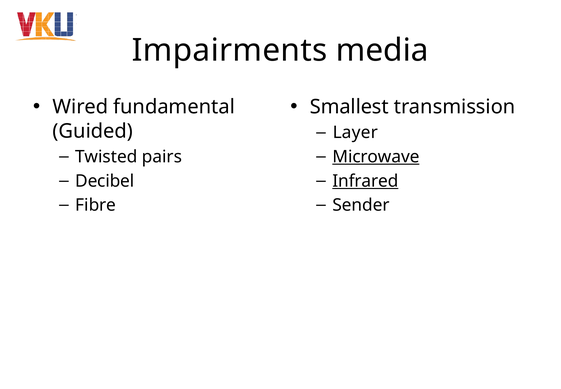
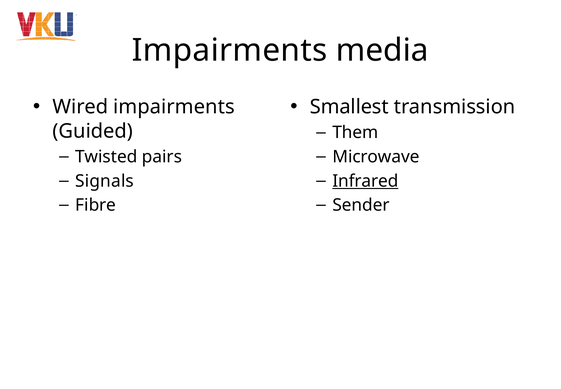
Wired fundamental: fundamental -> impairments (174, 107)
Layer: Layer -> Them (355, 132)
Microwave underline: present -> none (376, 157)
Decibel: Decibel -> Signals (105, 181)
